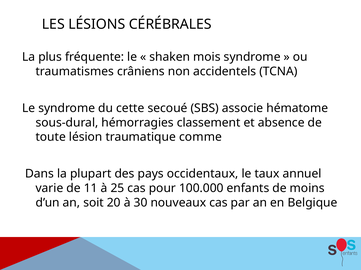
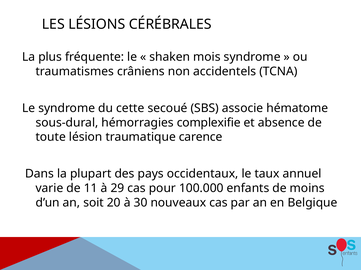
classement: classement -> complexifie (209, 123)
comme: comme -> carence (201, 137)
25: 25 -> 29 (117, 189)
